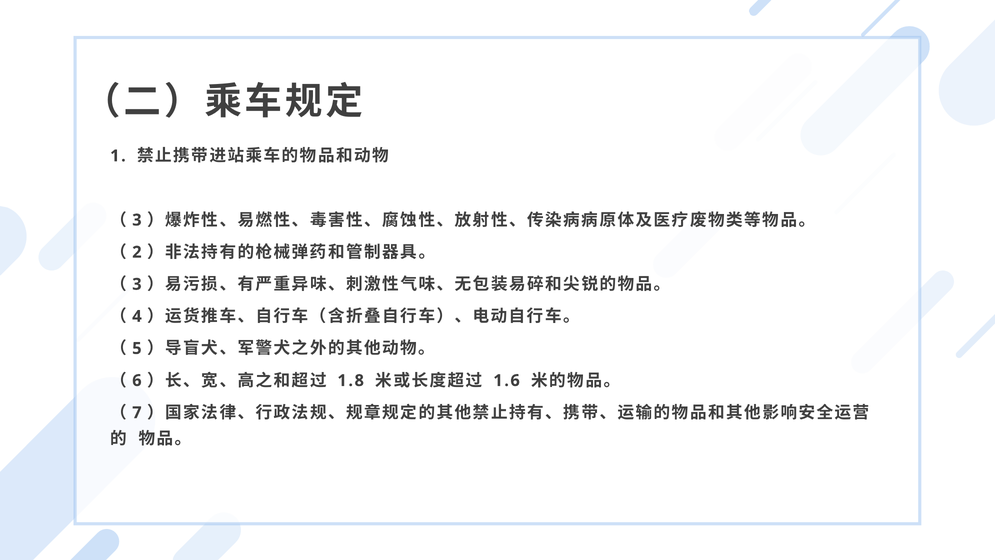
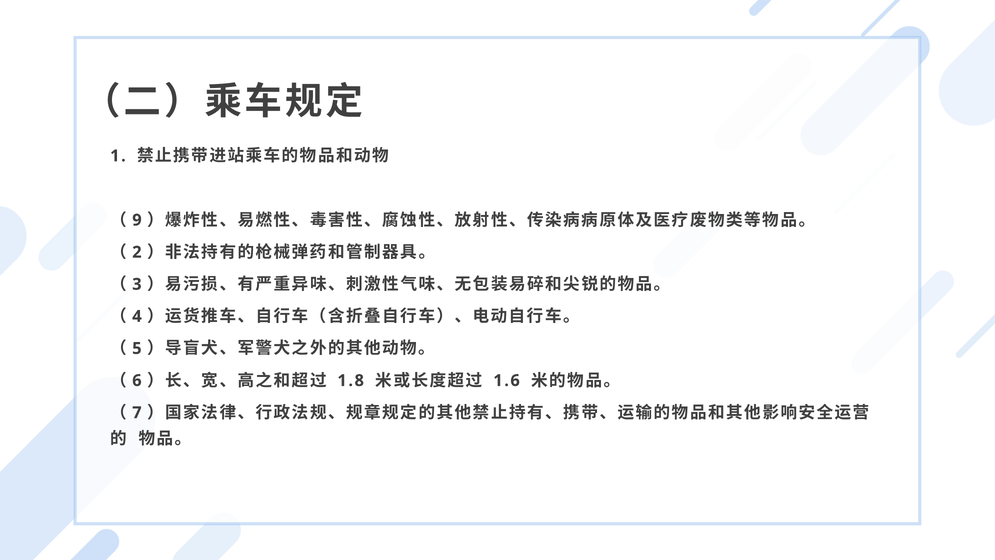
3: 3 -> 9 (137, 220)
